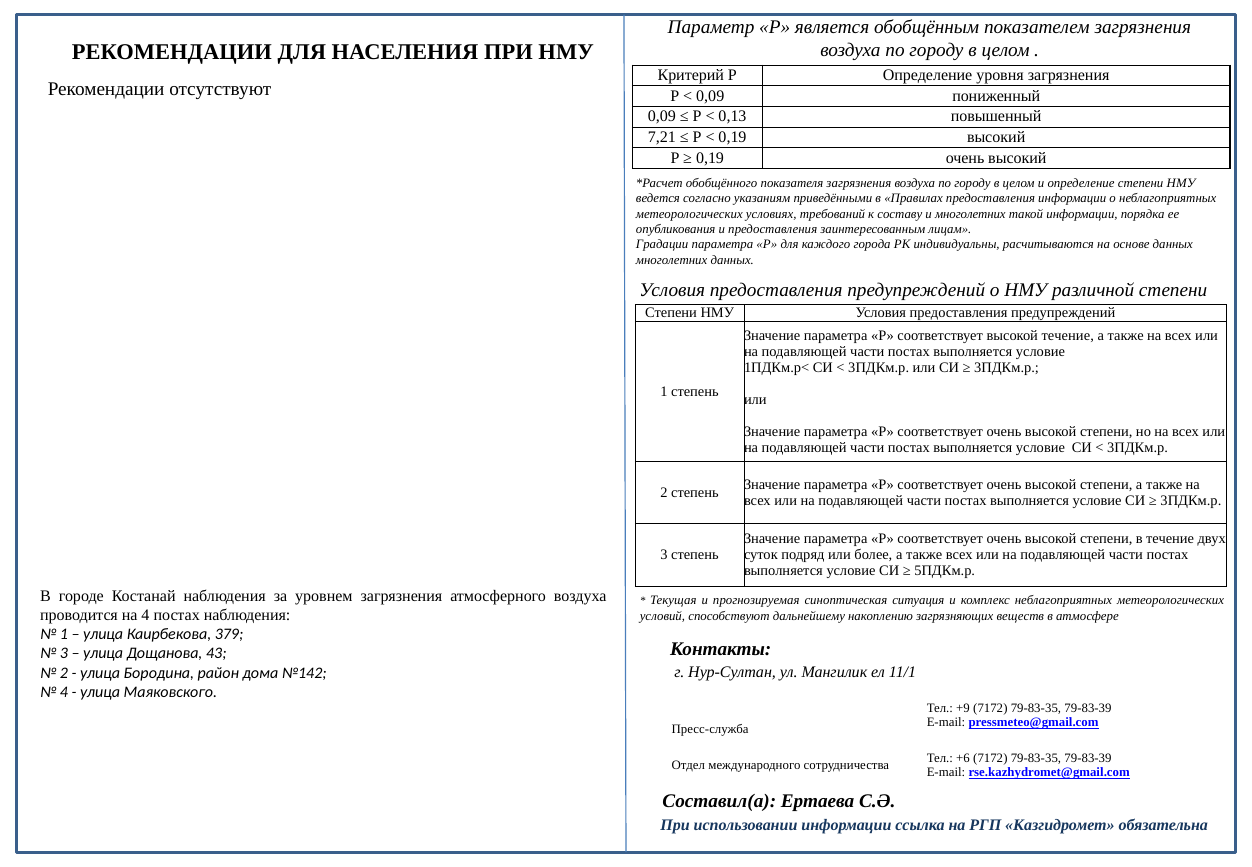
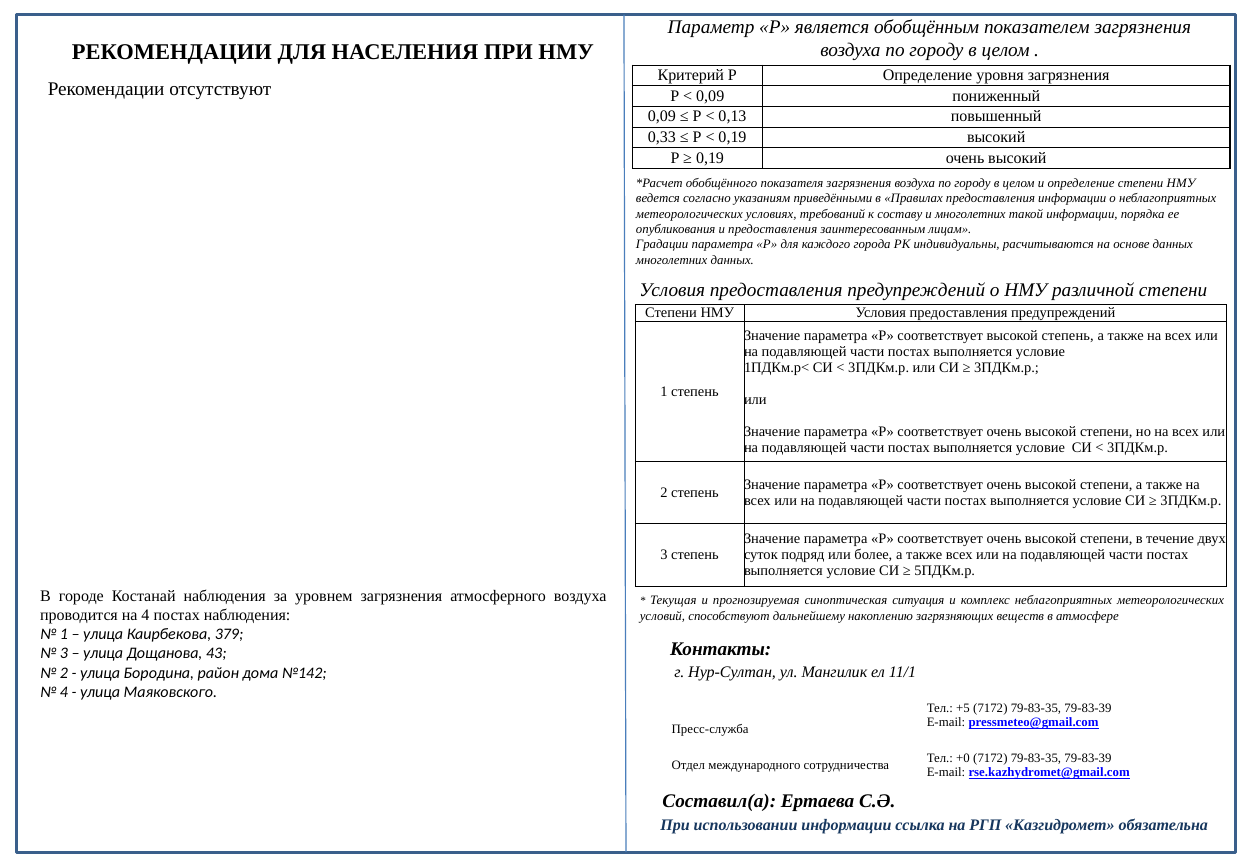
7,21: 7,21 -> 0,33 (662, 137)
высокой течение: течение -> степень (1068, 335)
+9: +9 -> +5 (963, 708)
+6: +6 -> +0 (963, 758)
